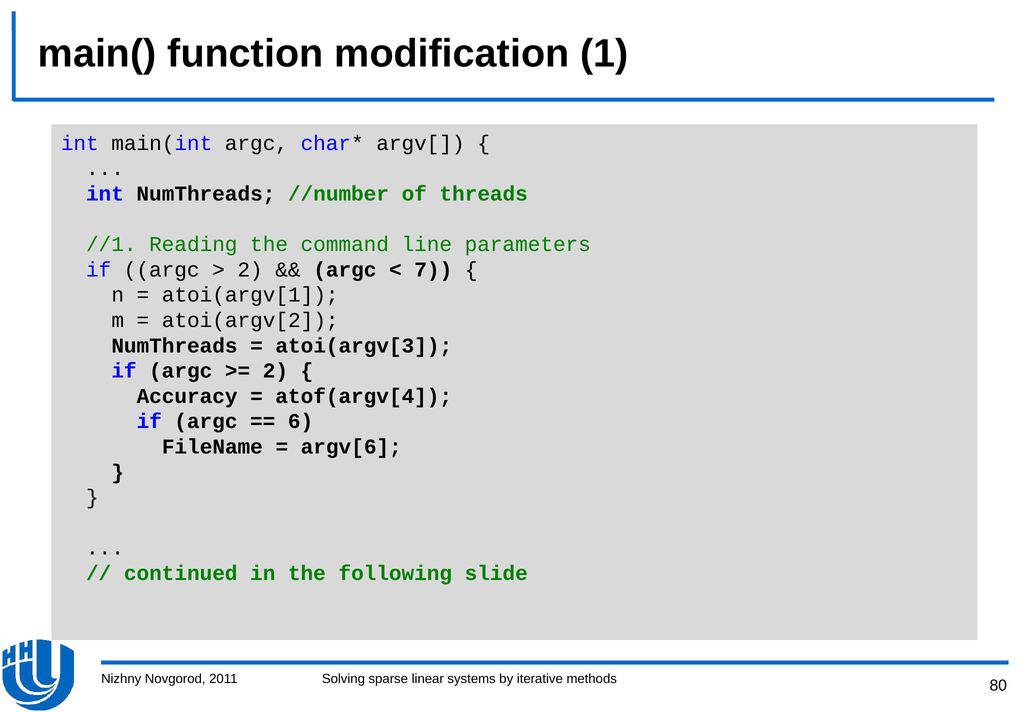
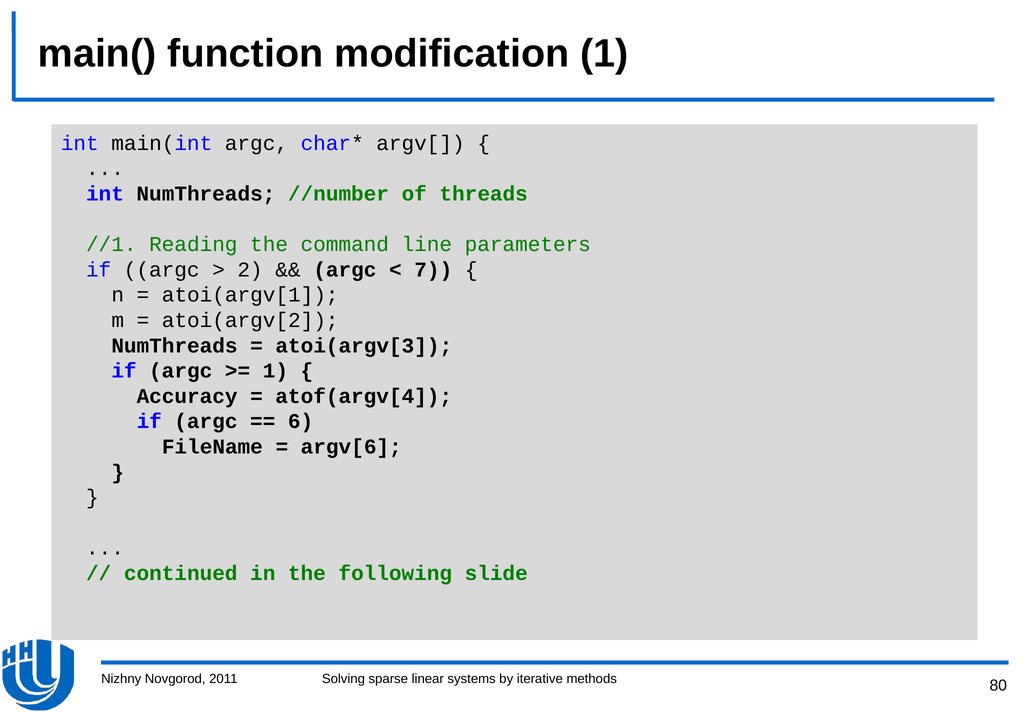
2: 2 -> 1 (275, 371)
